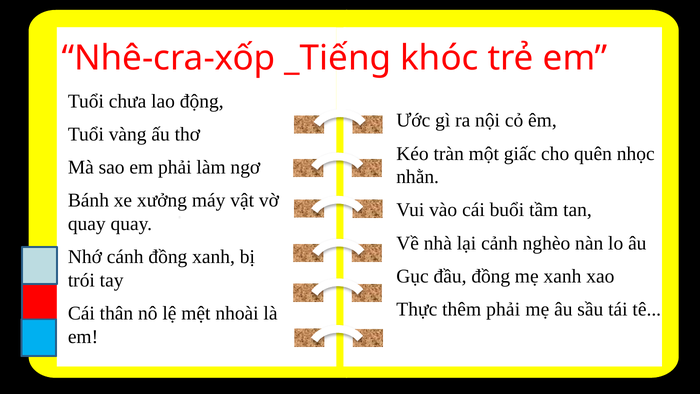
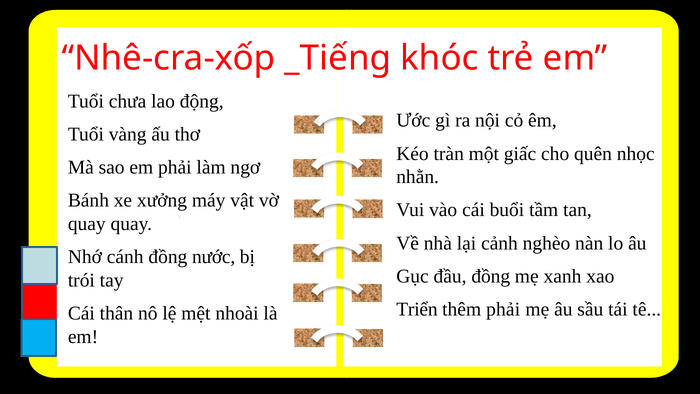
đồng xanh: xanh -> nước (214, 257)
Thực: Thực -> Triển (417, 309)
